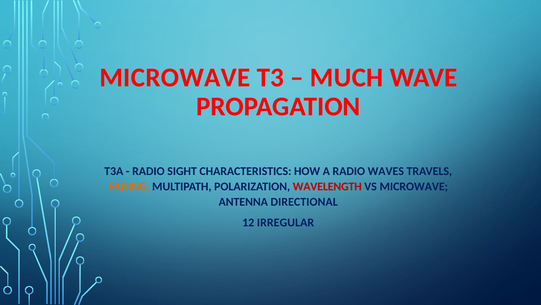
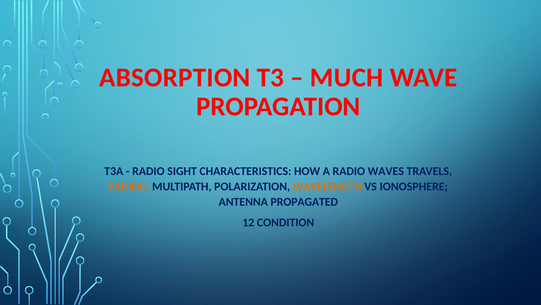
MICROWAVE: MICROWAVE -> ABSORPTION (175, 77)
WAVELENGTH colour: red -> orange (327, 186)
VS MICROWAVE: MICROWAVE -> IONOSPHERE (414, 186)
DIRECTIONAL: DIRECTIONAL -> PROPAGATED (304, 202)
IRREGULAR: IRREGULAR -> CONDITION (286, 222)
